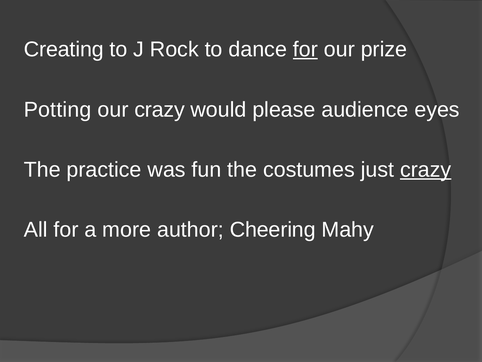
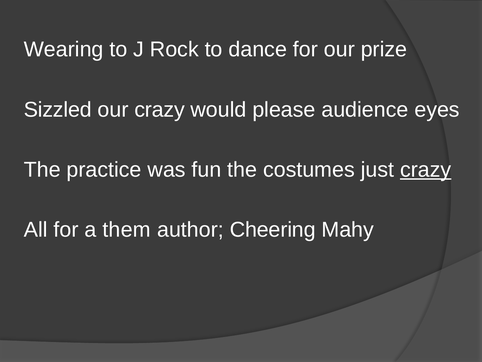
Creating: Creating -> Wearing (64, 49)
for underline: present -> none (305, 49)
Potting: Potting -> Sizzled (58, 110)
more: more -> them (127, 230)
